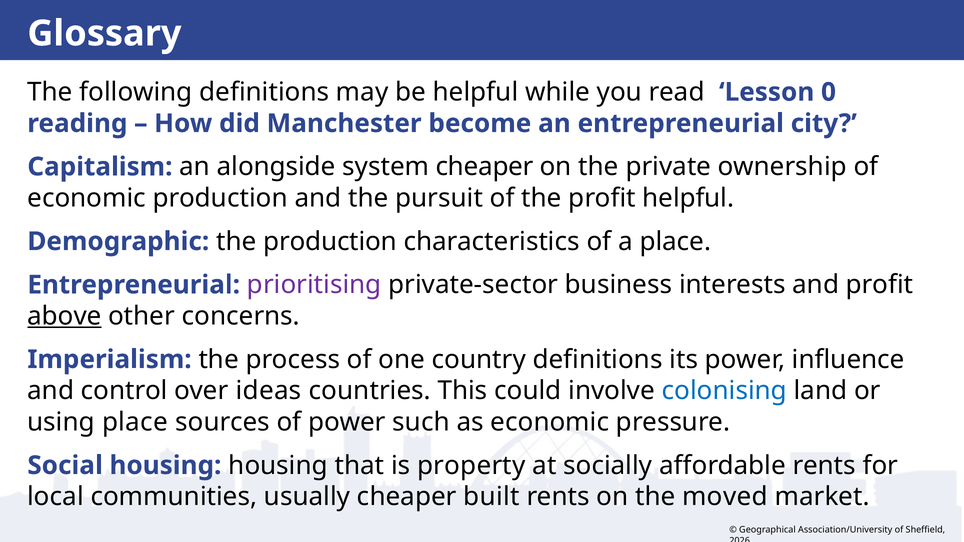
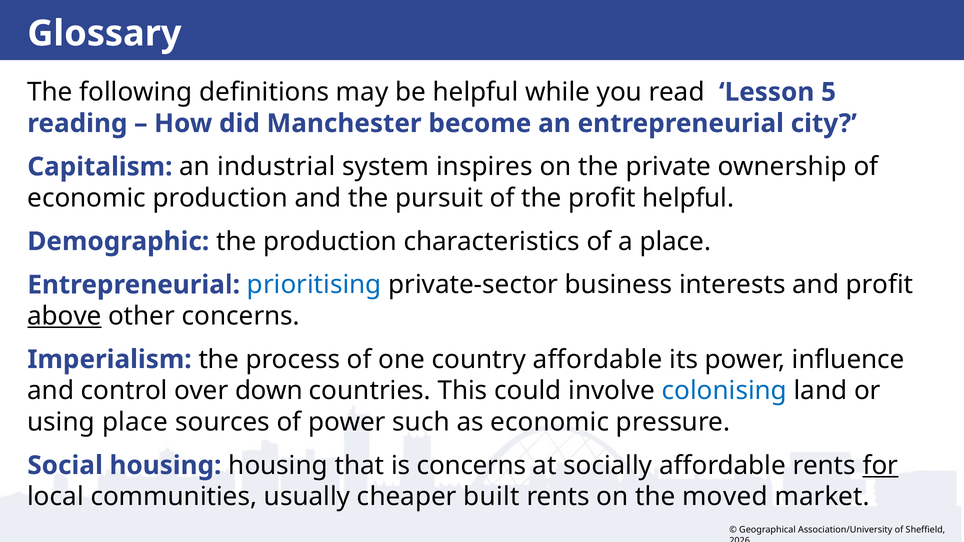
0: 0 -> 5 (829, 92)
alongside: alongside -> industrial (276, 167)
system cheaper: cheaper -> inspires (484, 167)
prioritising colour: purple -> blue (314, 285)
country definitions: definitions -> affordable (598, 360)
ideas: ideas -> down (269, 391)
is property: property -> concerns (472, 466)
for underline: none -> present (880, 466)
